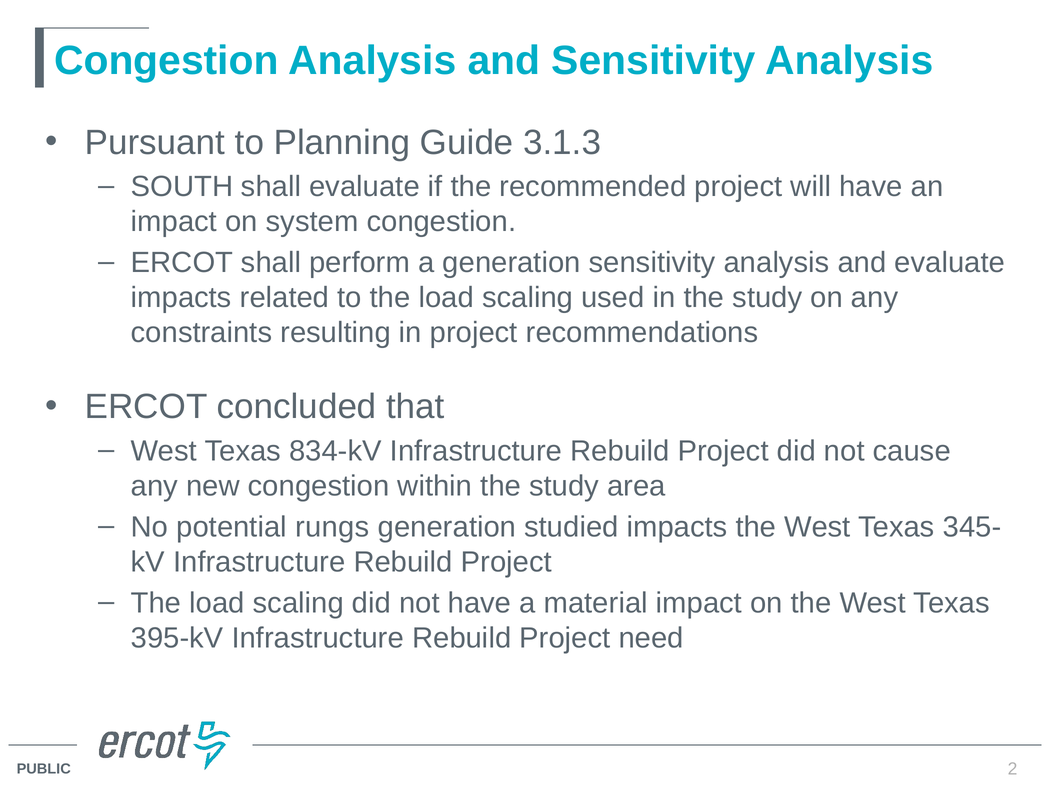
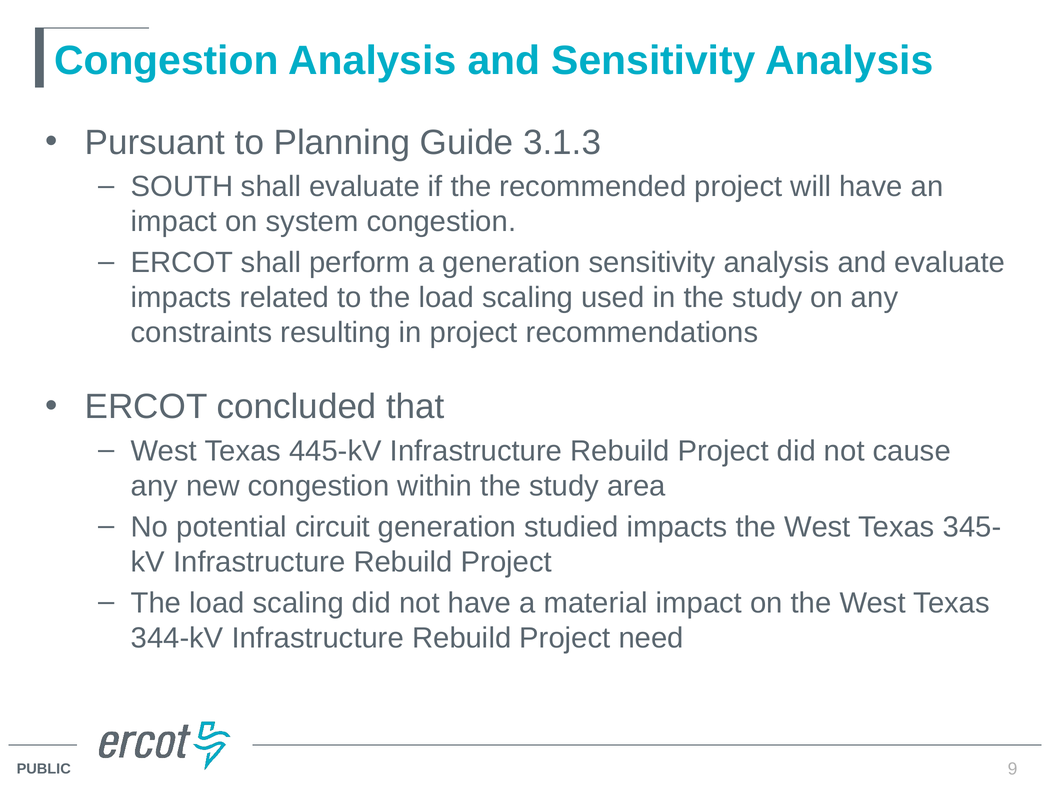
834-kV: 834-kV -> 445-kV (336, 451)
rungs: rungs -> circuit (333, 527)
395-kV: 395-kV -> 344-kV (177, 638)
2: 2 -> 9 (1013, 769)
